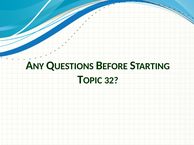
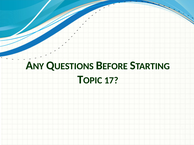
32: 32 -> 17 (111, 81)
